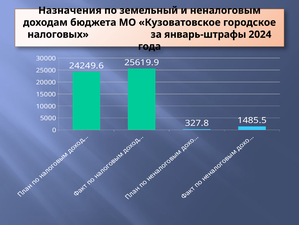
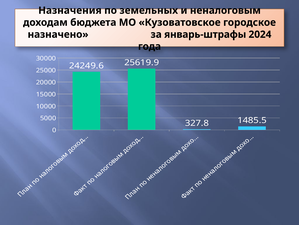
земельный: земельный -> земельных (149, 10)
налоговых: налоговых -> назначено (58, 34)
